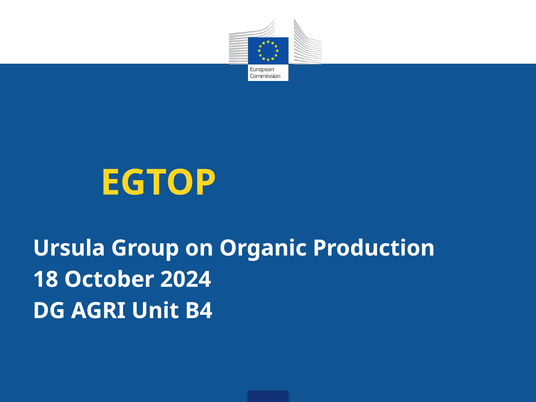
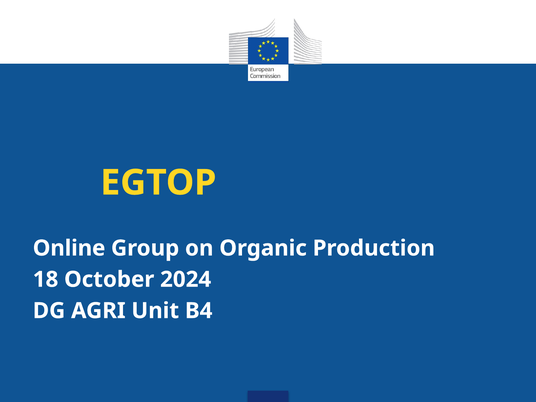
Ursula: Ursula -> Online (69, 248)
